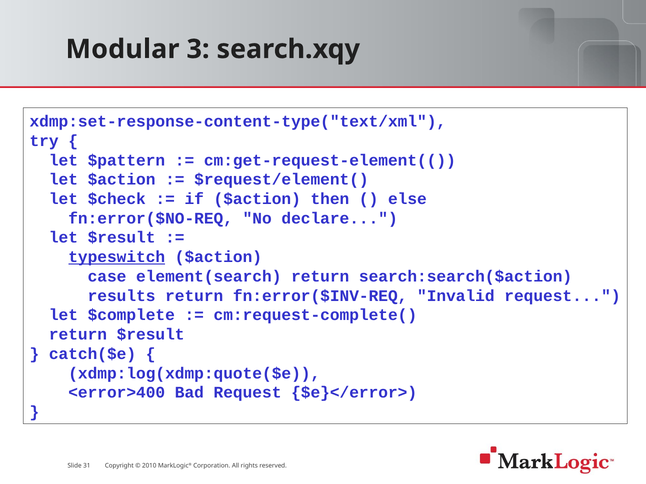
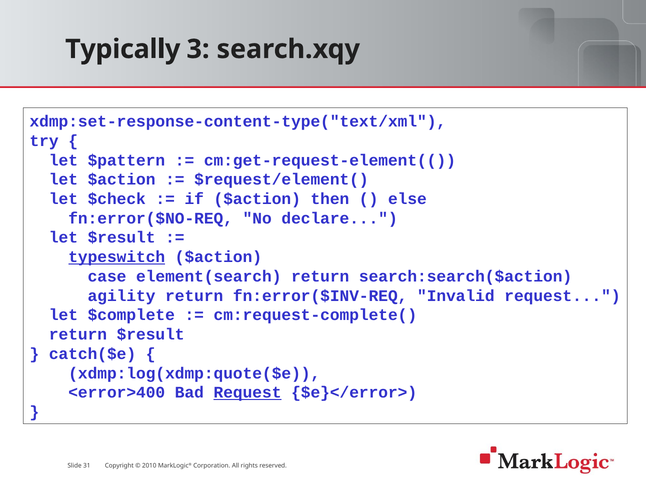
Modular: Modular -> Typically (123, 49)
results: results -> agility (122, 296)
Request underline: none -> present (248, 393)
